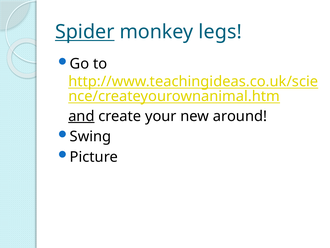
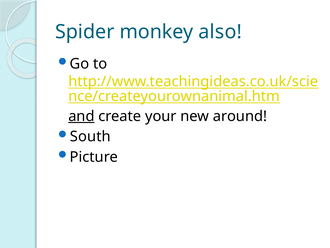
Spider underline: present -> none (85, 32)
legs: legs -> also (220, 32)
Swing: Swing -> South (90, 136)
